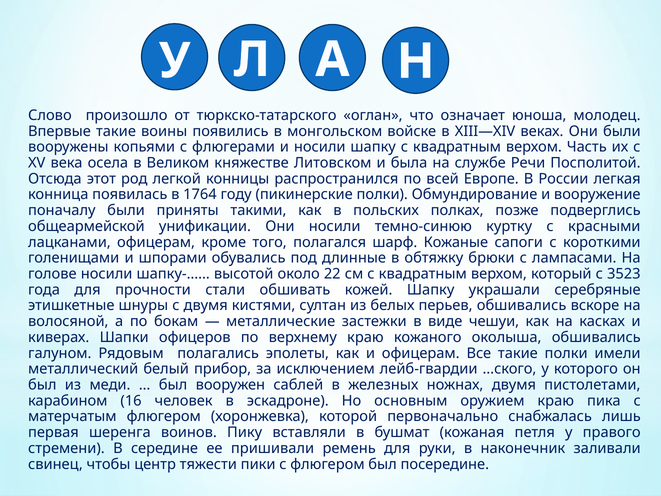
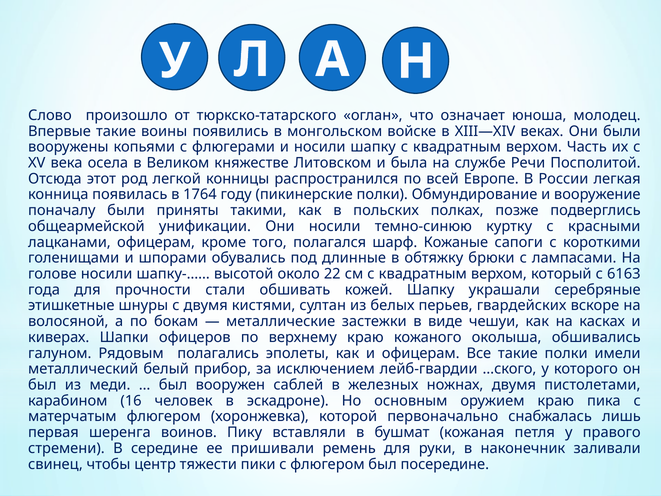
3523: 3523 -> 6163 (624, 274)
перьев обшивались: обшивались -> гвардейских (522, 305)
